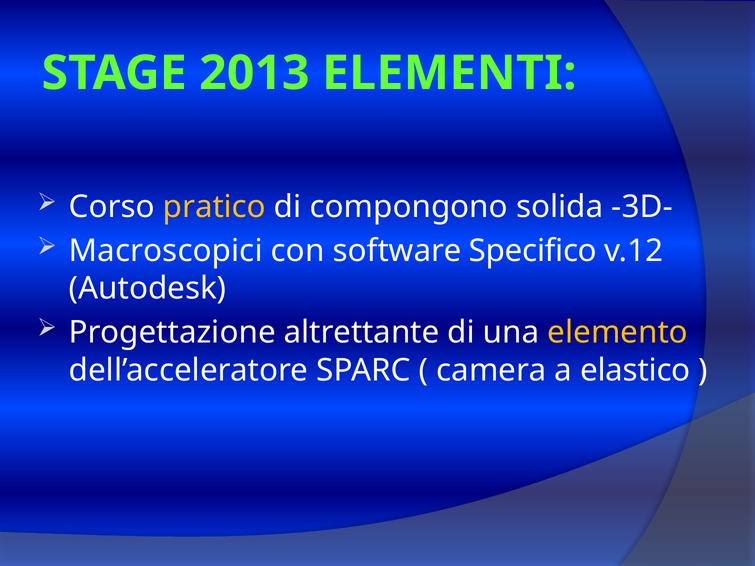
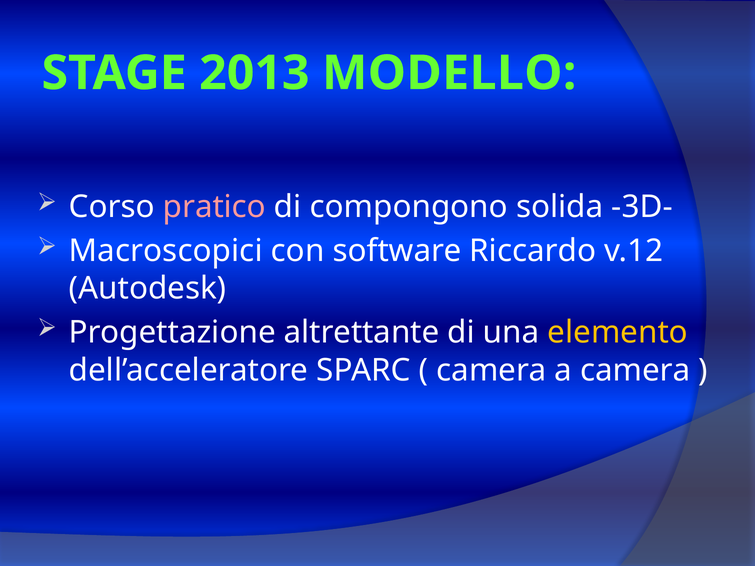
ELEMENTI: ELEMENTI -> MODELLO (449, 73)
pratico colour: yellow -> pink (214, 207)
Specifico: Specifico -> Riccardo (533, 251)
a elastico: elastico -> camera (635, 370)
